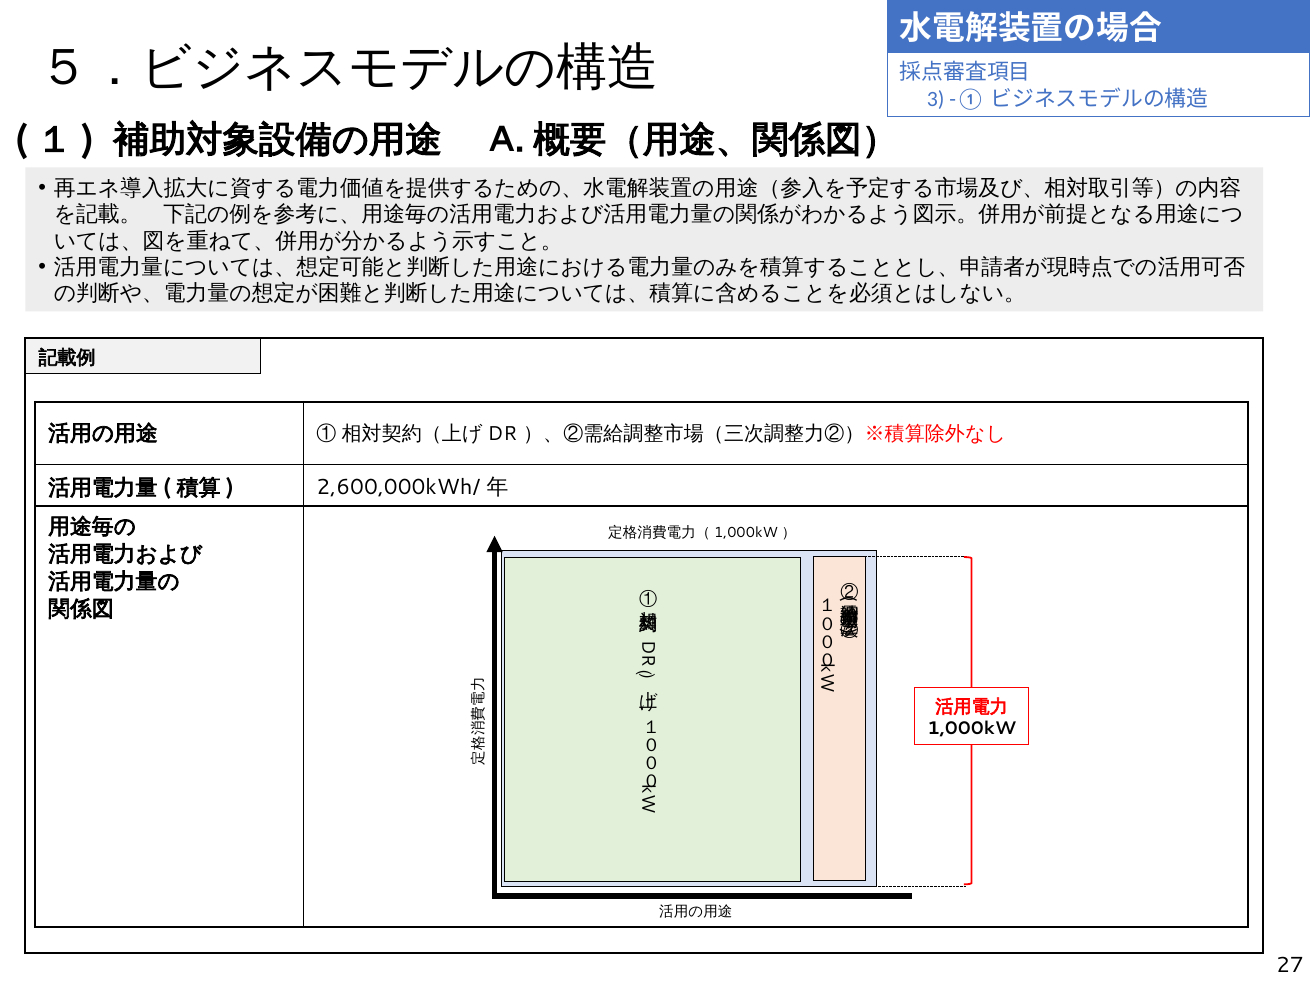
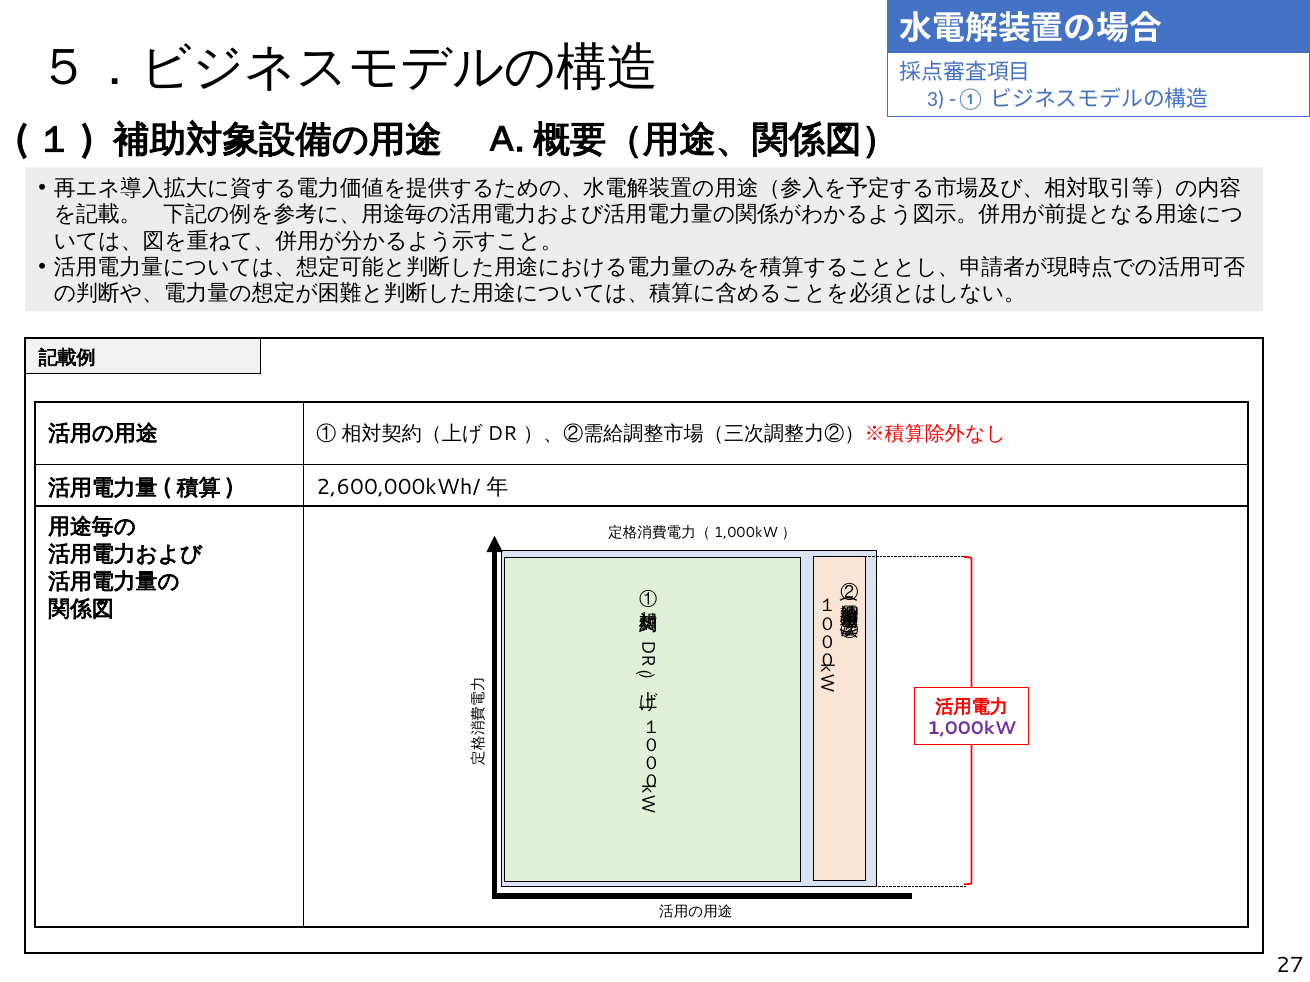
1,000kW colour: black -> purple (972, 729)
